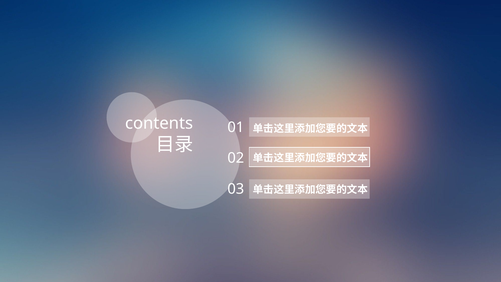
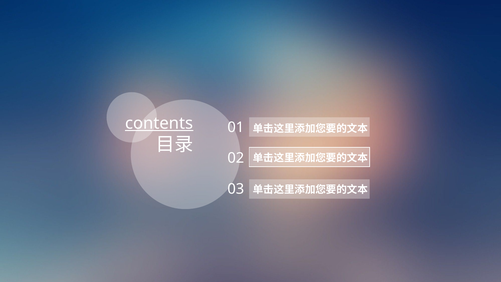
contents underline: none -> present (159, 123)
